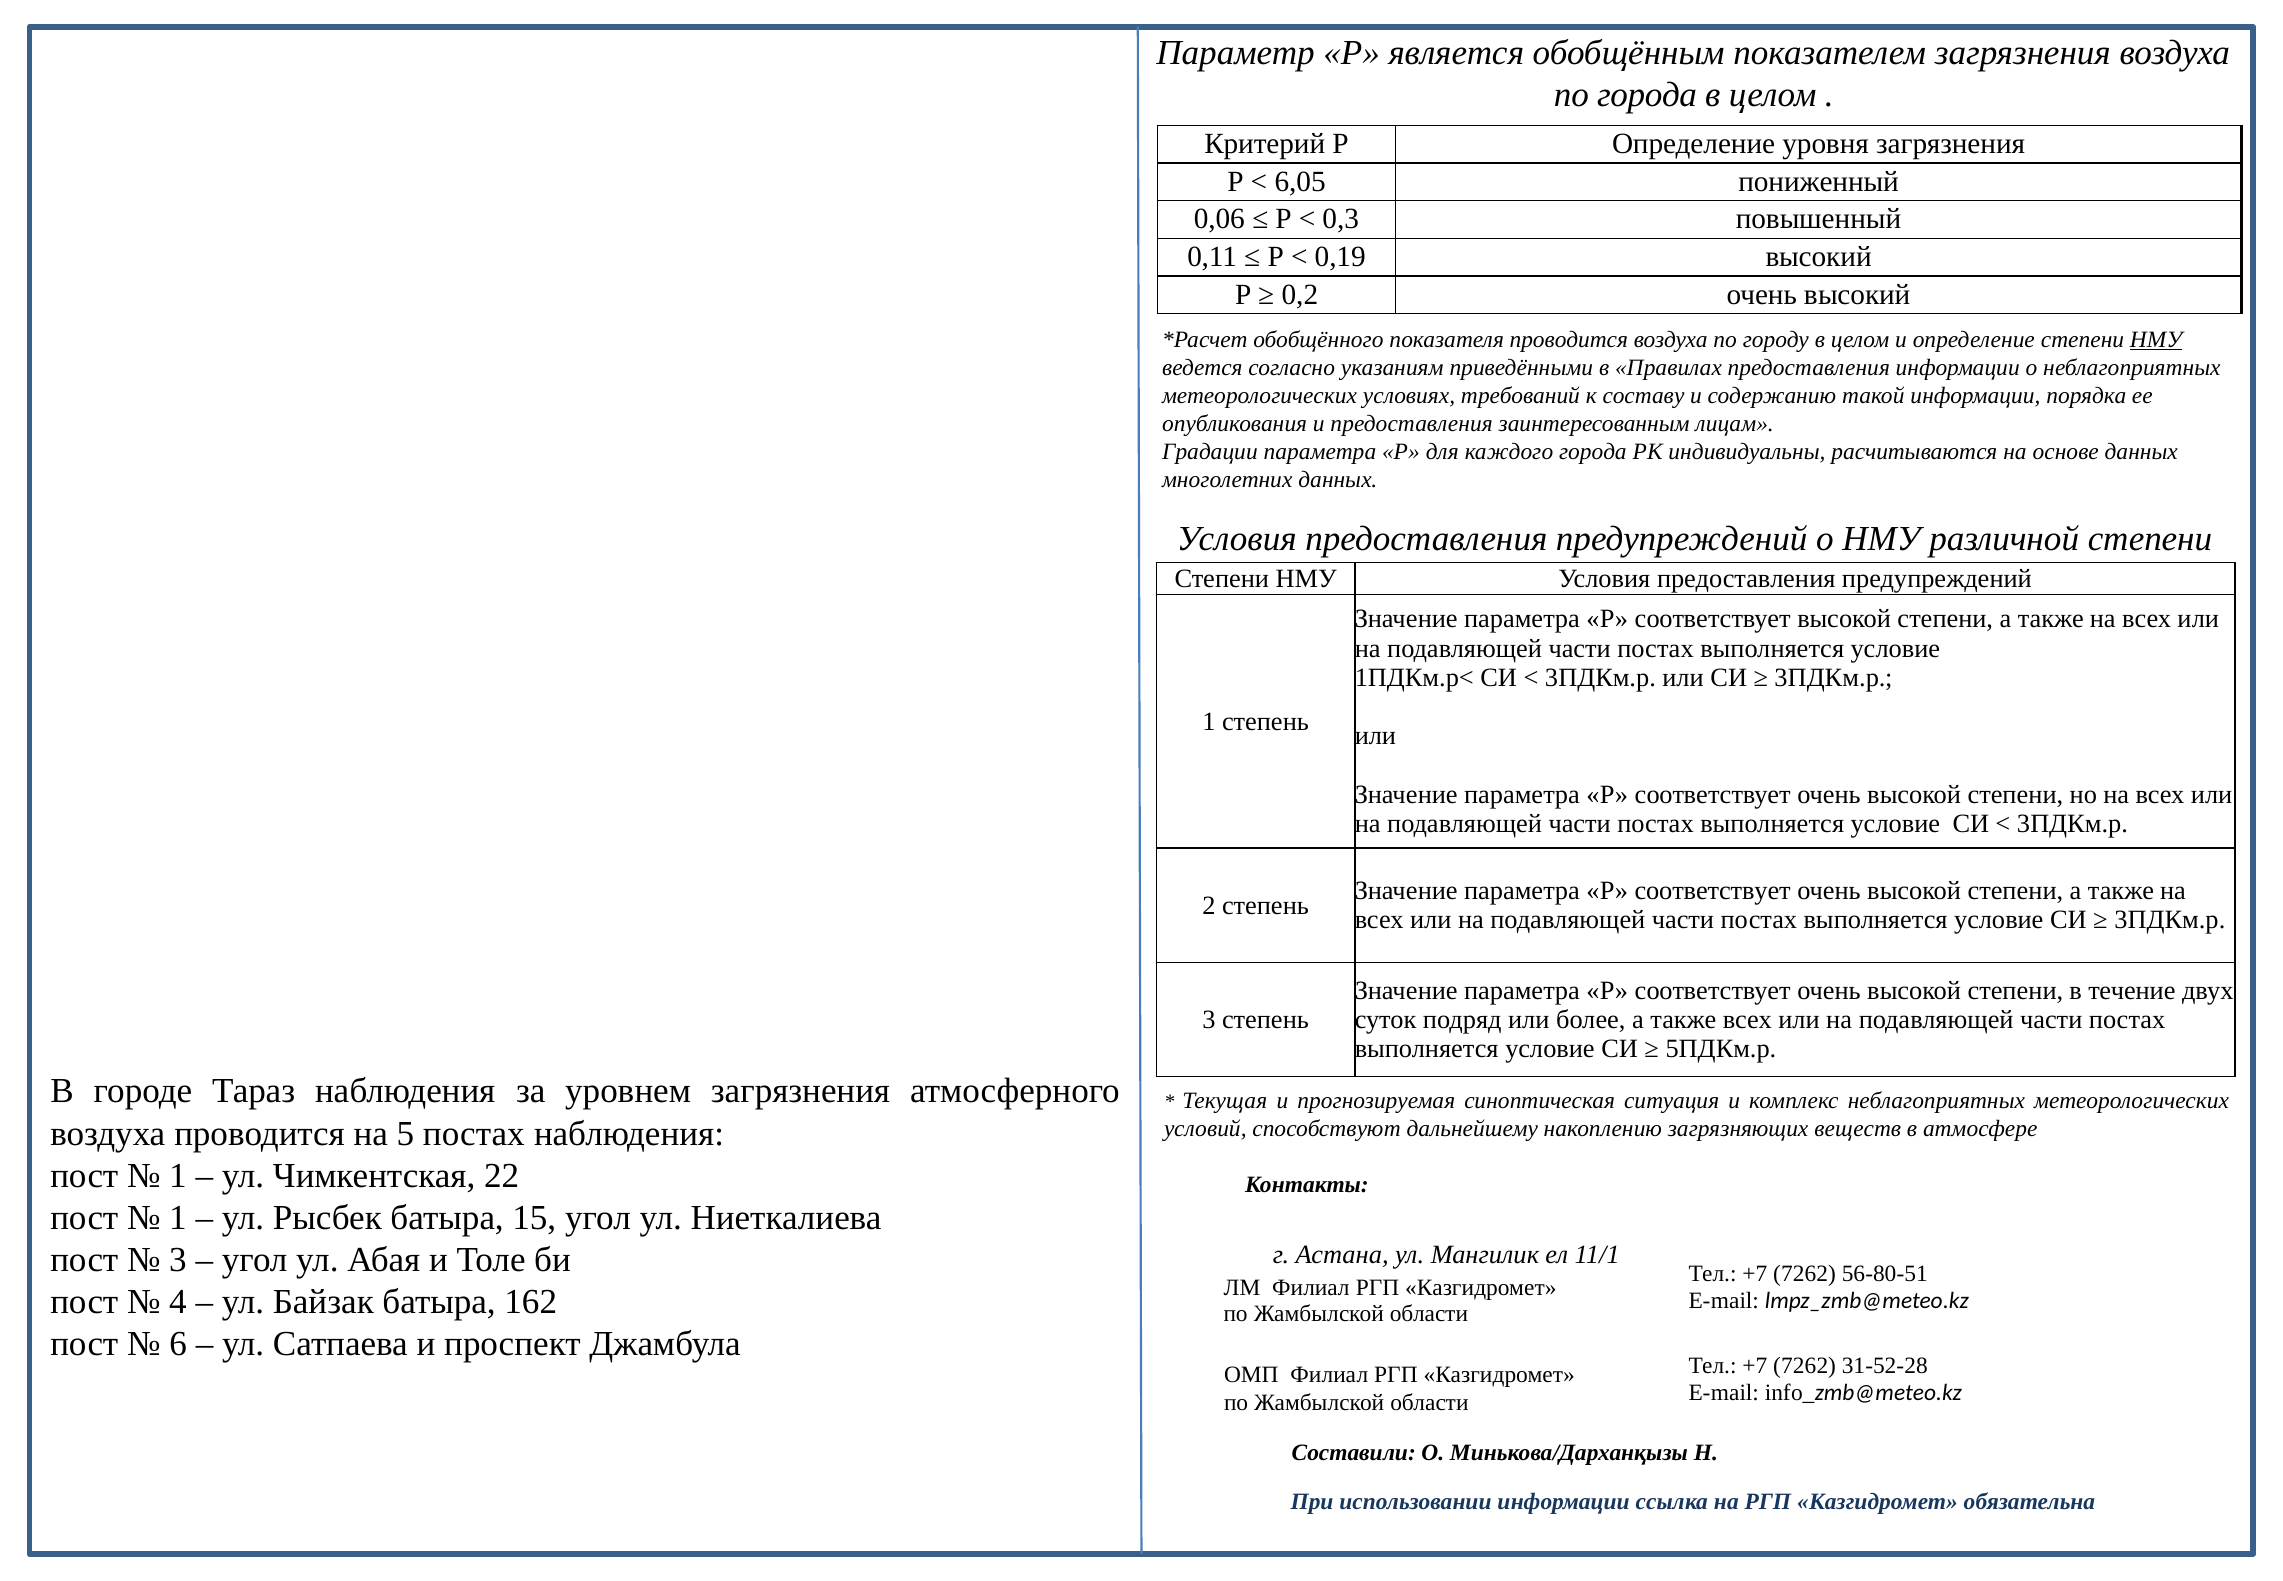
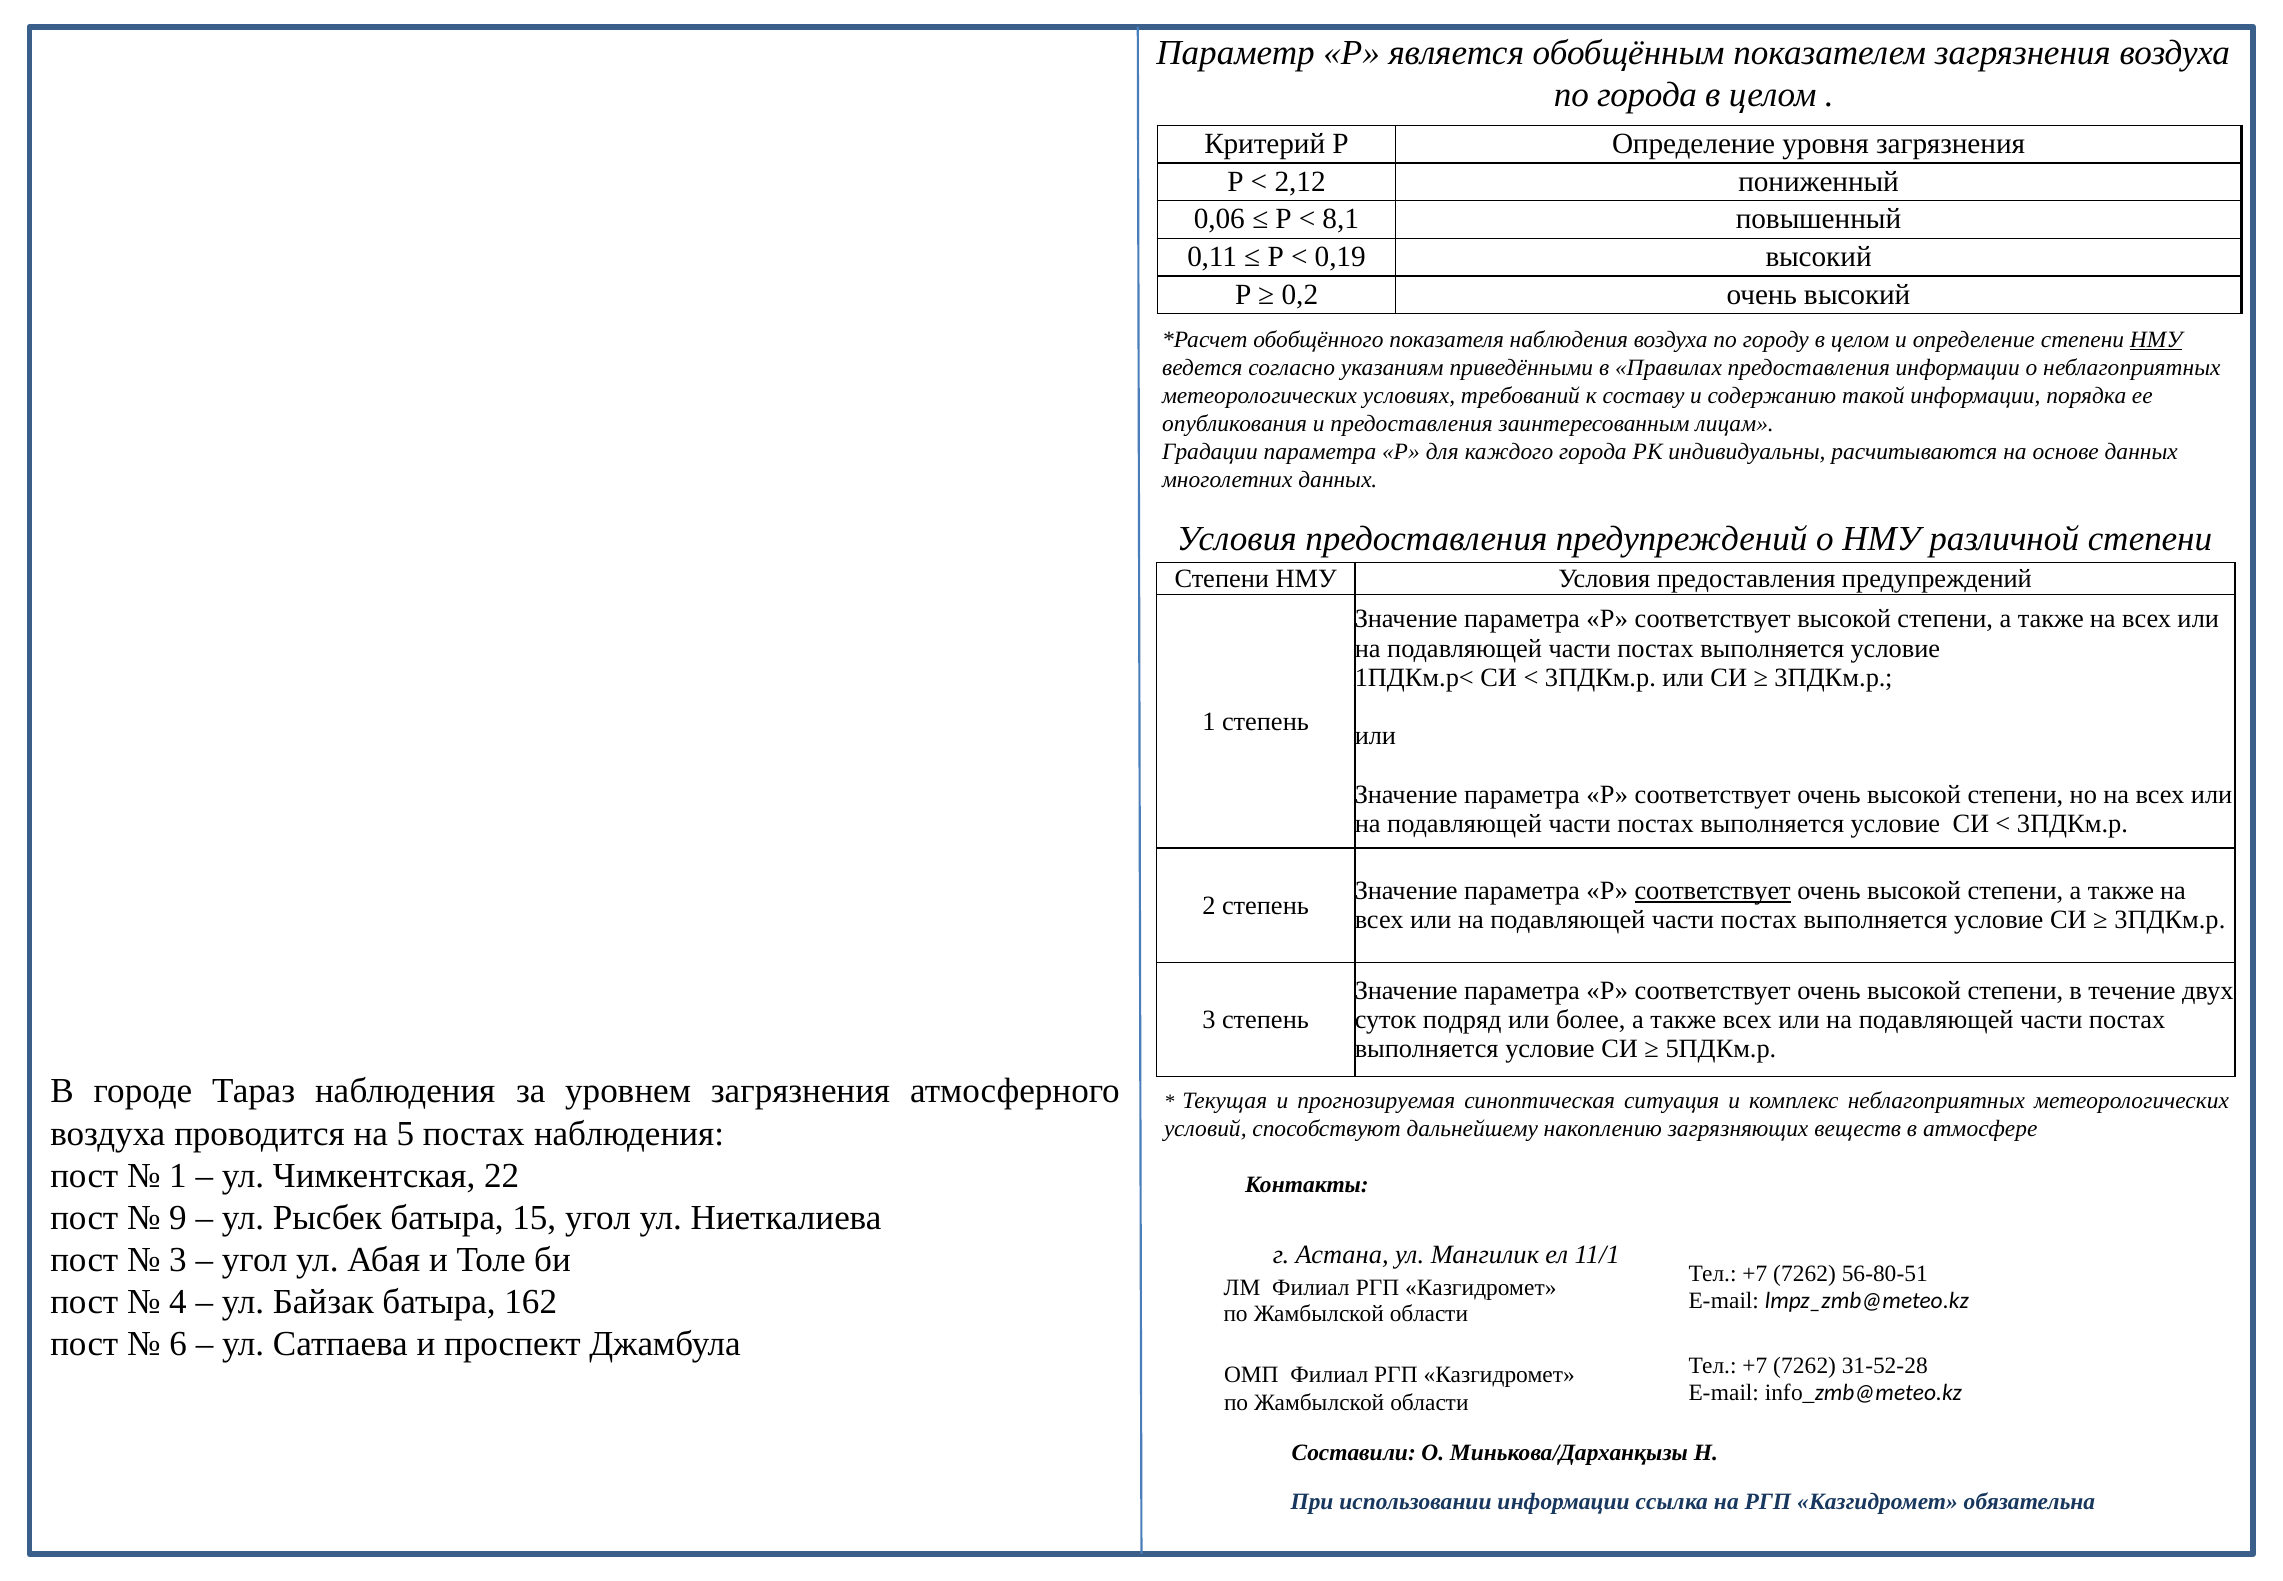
6,05: 6,05 -> 2,12 (1300, 182)
0,3: 0,3 -> 8,1 (1341, 219)
показателя проводится: проводится -> наблюдения (1569, 339)
соответствует underline: none -> present (1713, 890)
1: 1 -> 9 (178, 1217)
